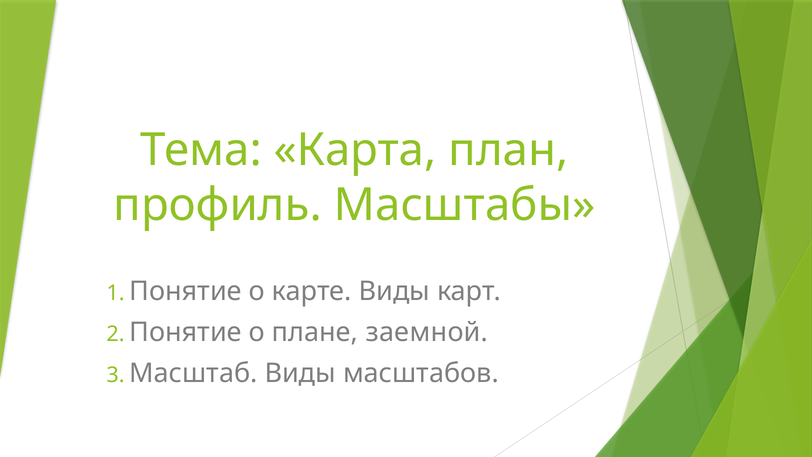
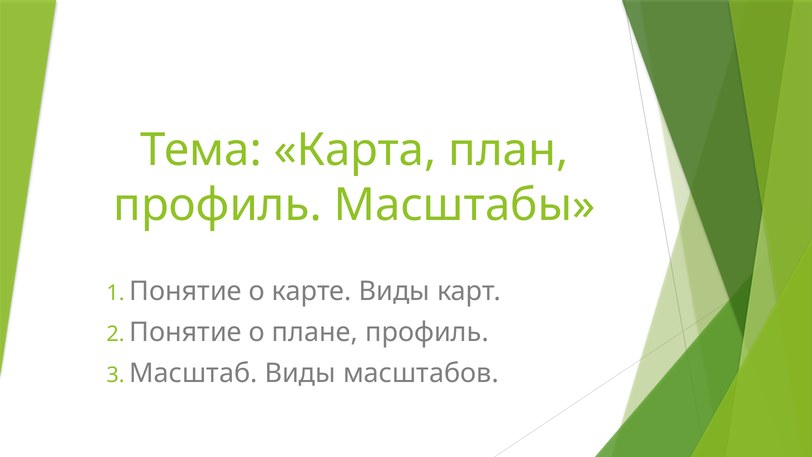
плане заемной: заемной -> профиль (427, 332)
